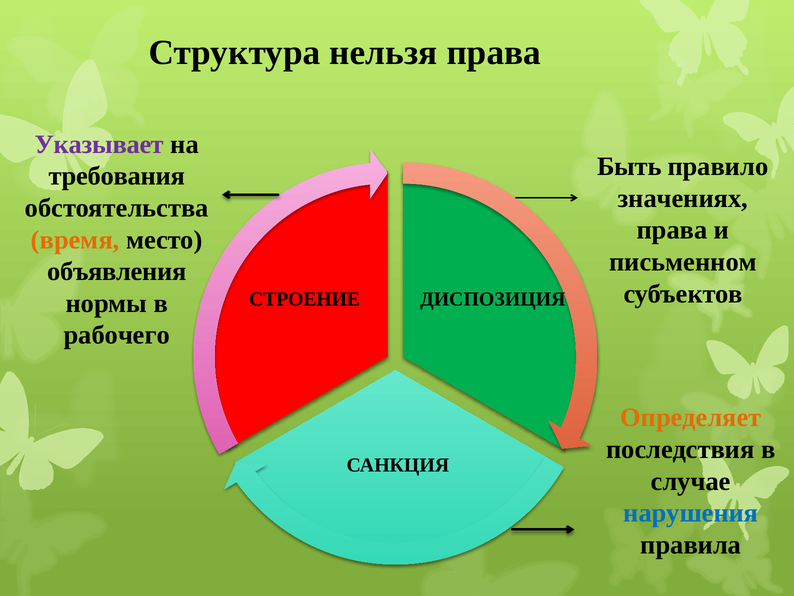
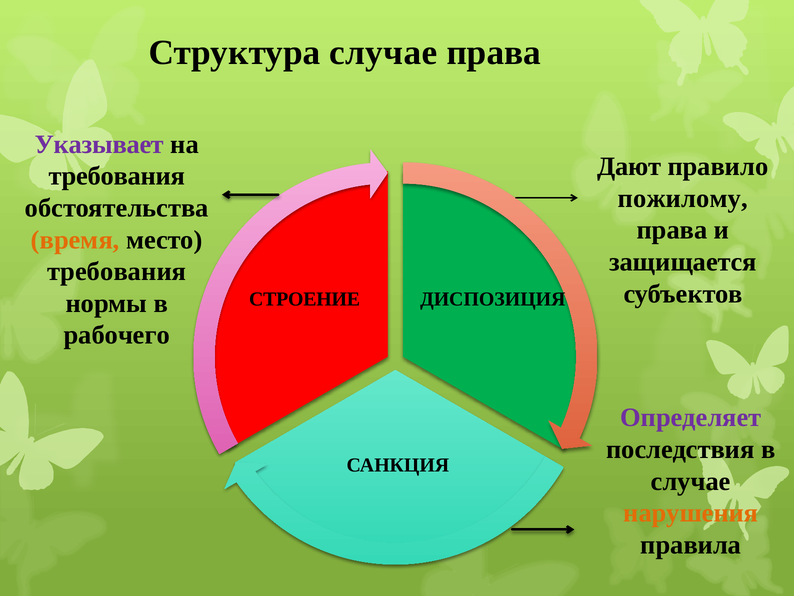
Структура нельзя: нельзя -> случае (383, 53)
Быть: Быть -> Дают (629, 167)
значениях: значениях -> пожилому (683, 198)
письменном: письменном -> защищается (683, 262)
объявления: объявления -> требования (117, 271)
Определяет colour: orange -> purple (691, 417)
нарушения colour: blue -> orange (691, 513)
